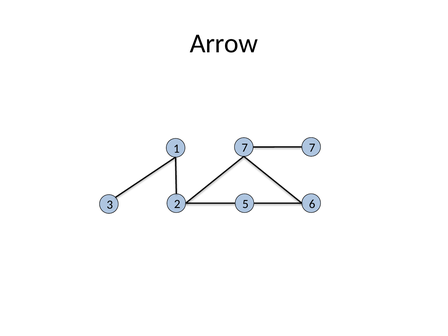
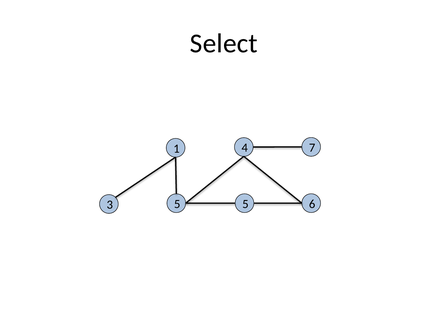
Arrow: Arrow -> Select (224, 43)
1 7: 7 -> 4 (245, 148)
3 2: 2 -> 5 (177, 204)
